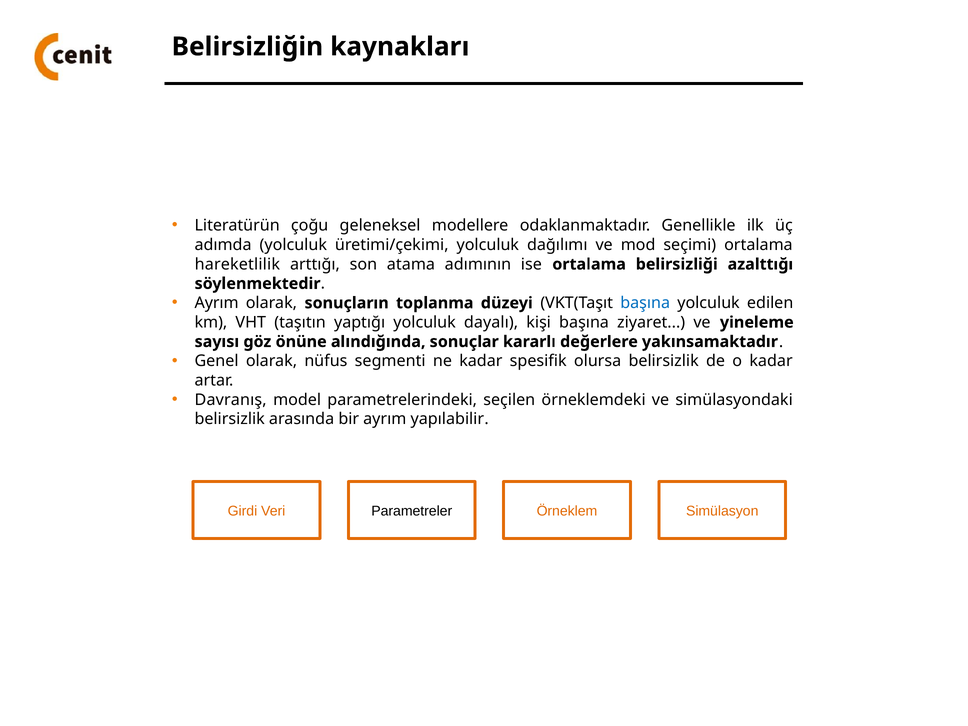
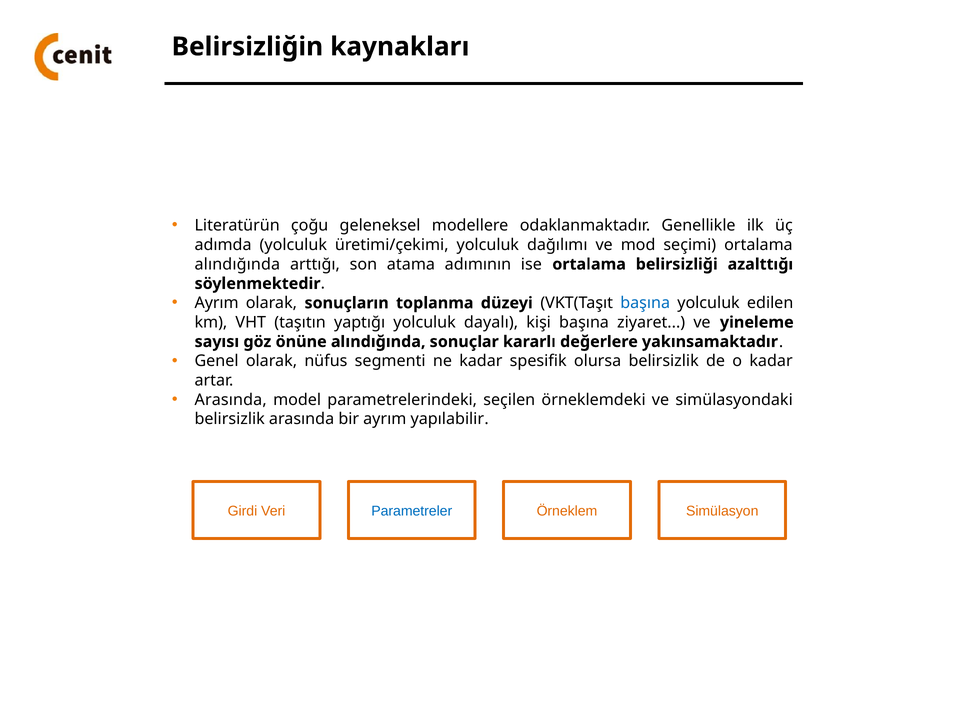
hareketlilik: hareketlilik -> alındığında (237, 264)
Davranış: Davranış -> Arasında (231, 400)
Parametreler colour: black -> blue (412, 511)
